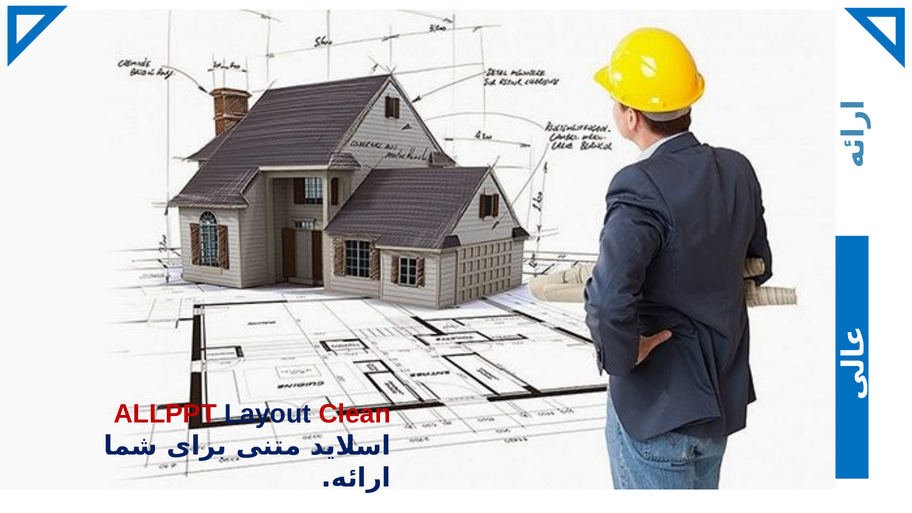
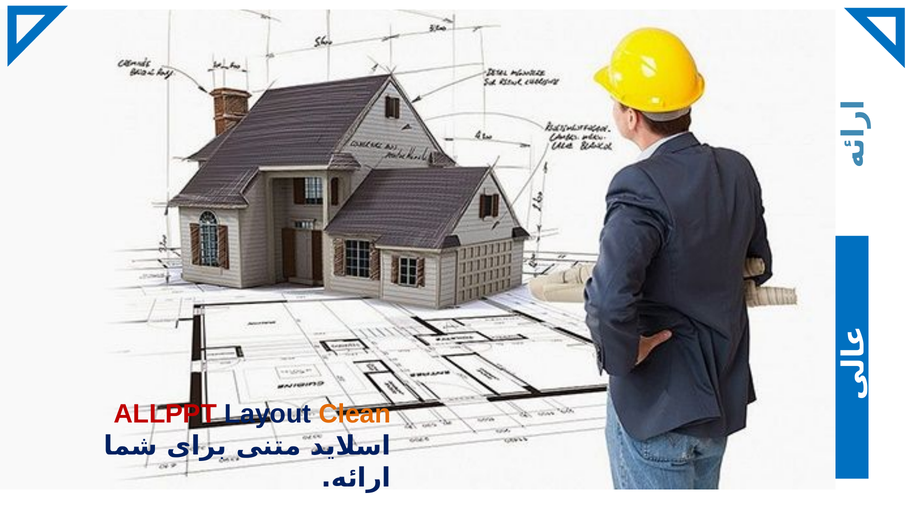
Clean colour: red -> orange (355, 414)
